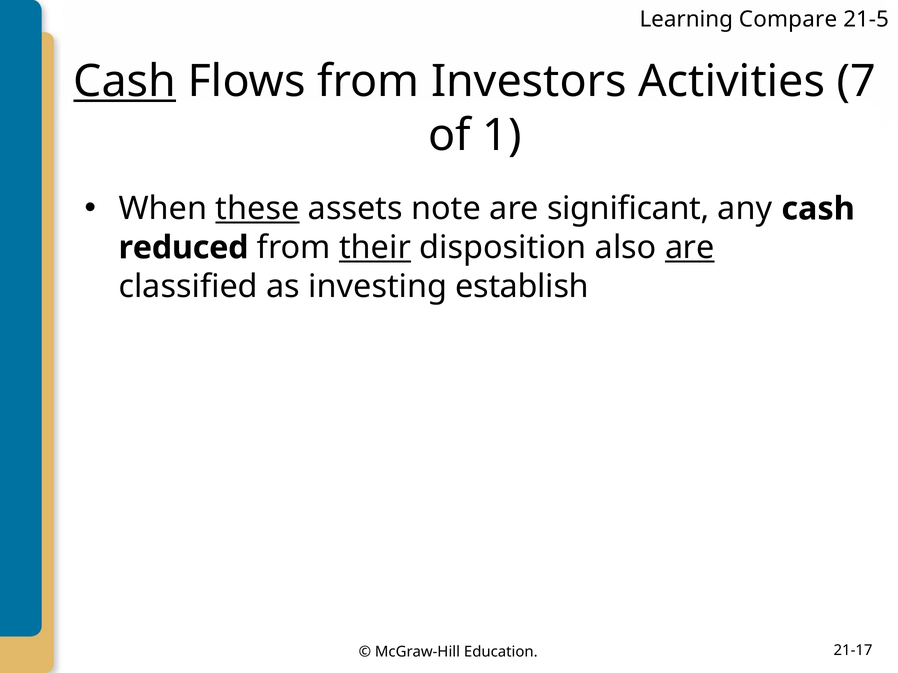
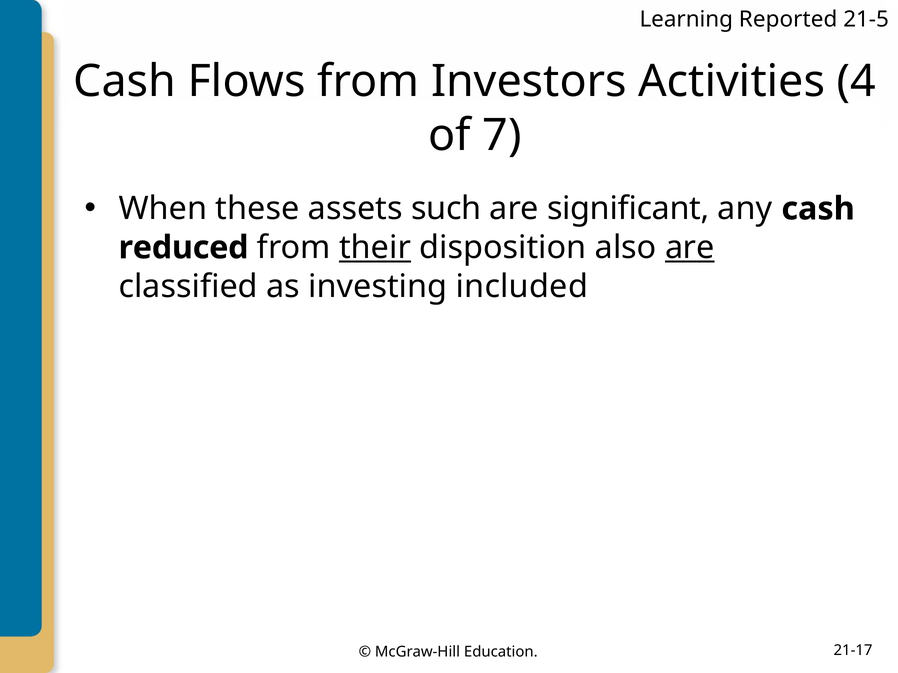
Compare: Compare -> Reported (788, 19)
Cash underline: present -> none (125, 81)
7: 7 -> 4 (856, 81)
1: 1 -> 7 (502, 135)
these underline: present -> none (257, 209)
note: note -> such (446, 209)
establish: establish -> included (522, 287)
